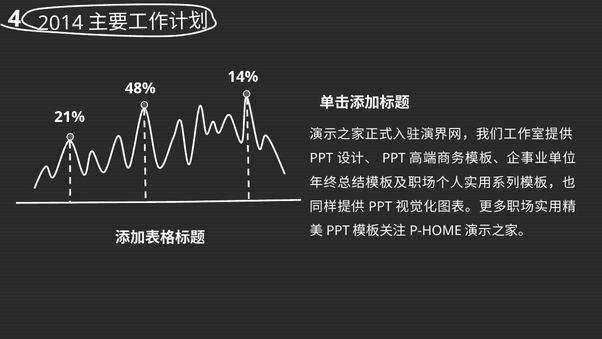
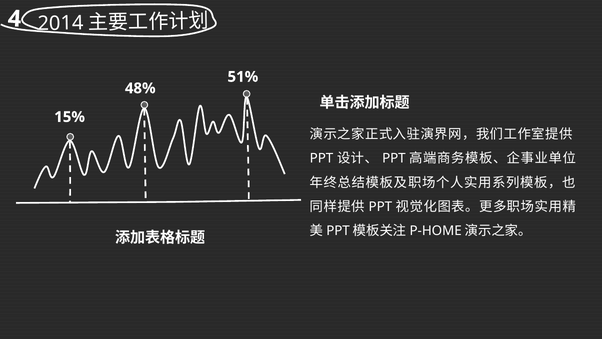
14%: 14% -> 51% (243, 77)
21%: 21% -> 15% (70, 117)
